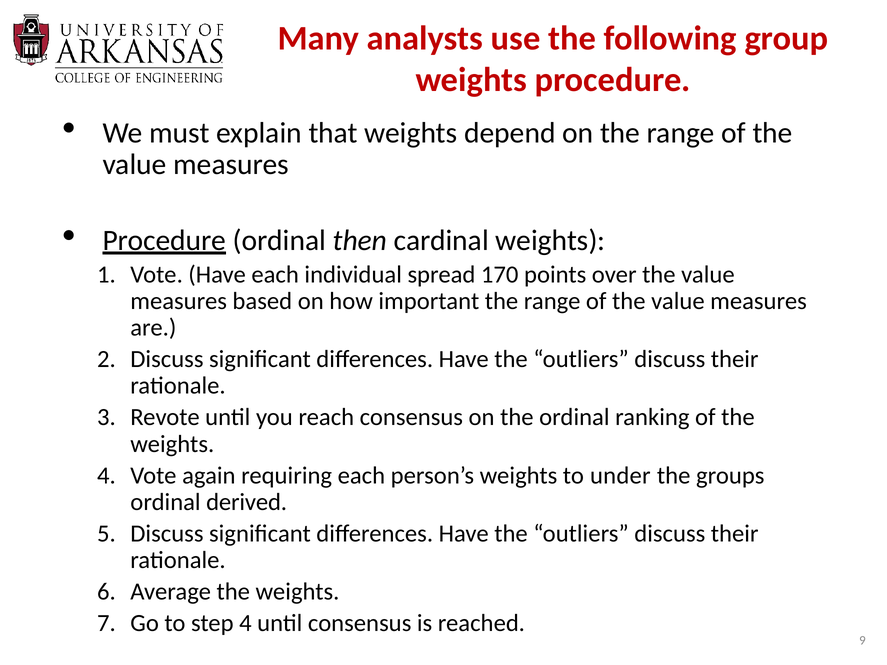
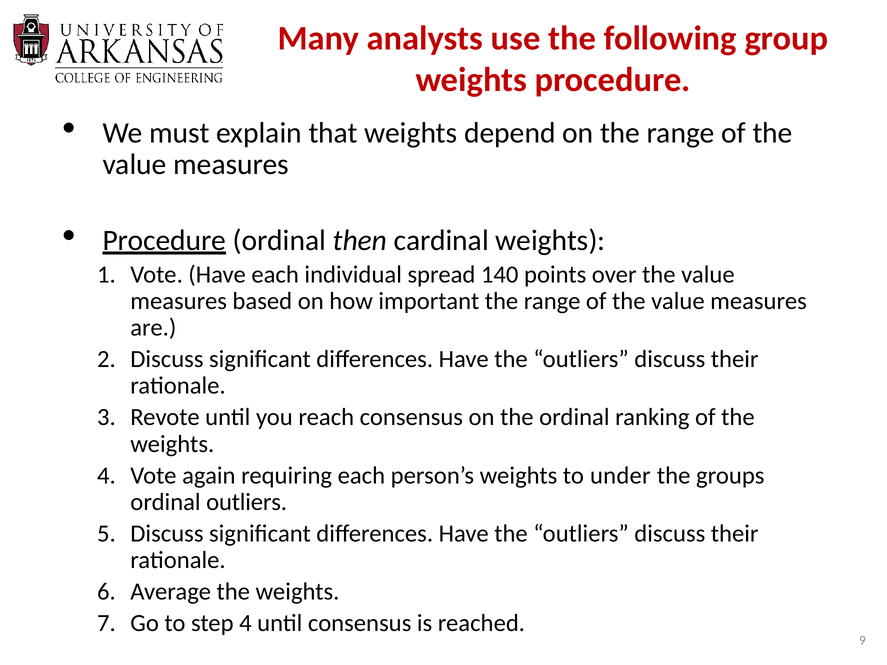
170: 170 -> 140 (500, 275)
ordinal derived: derived -> outliers (247, 502)
